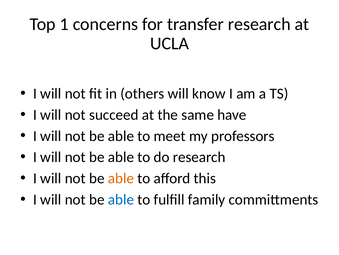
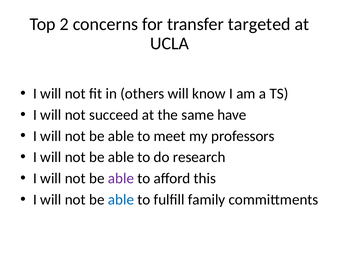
1: 1 -> 2 (64, 24)
transfer research: research -> targeted (259, 24)
able colour: orange -> purple (121, 178)
